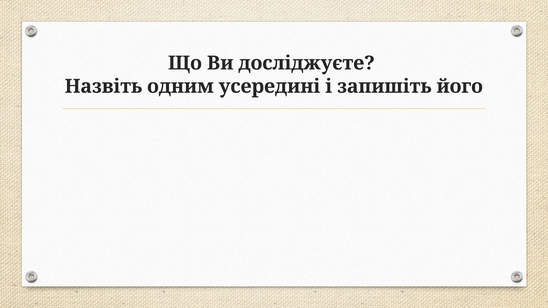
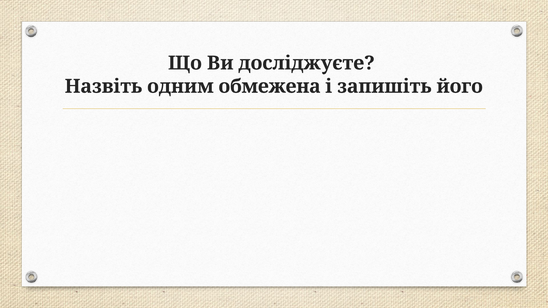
усередині: усередині -> обмежена (270, 86)
